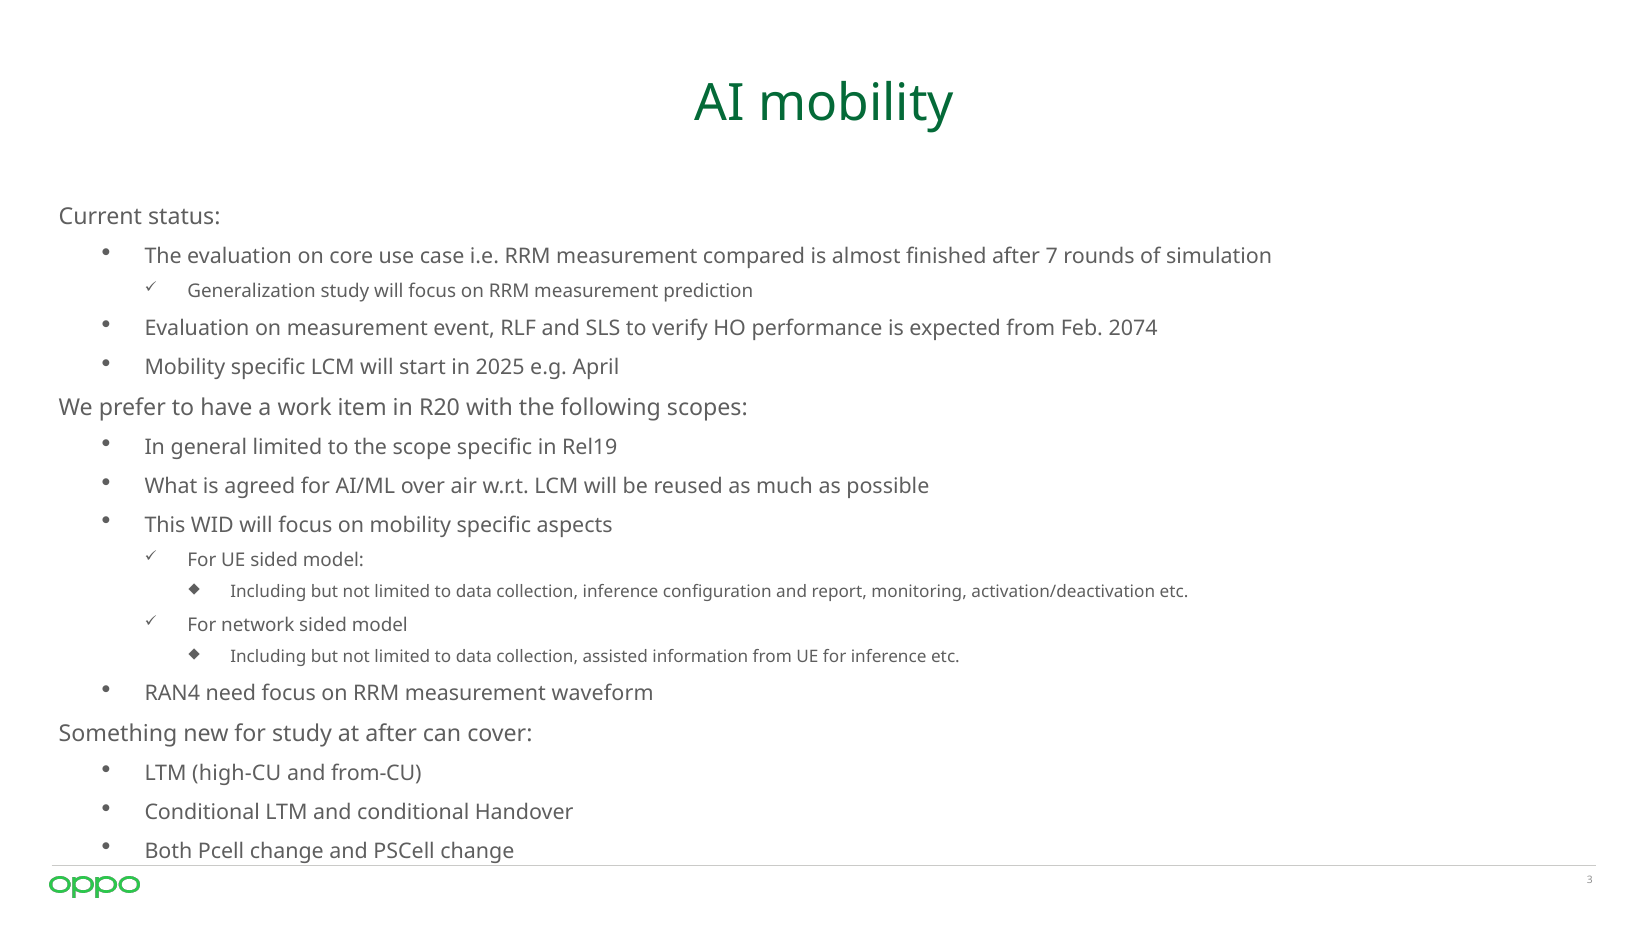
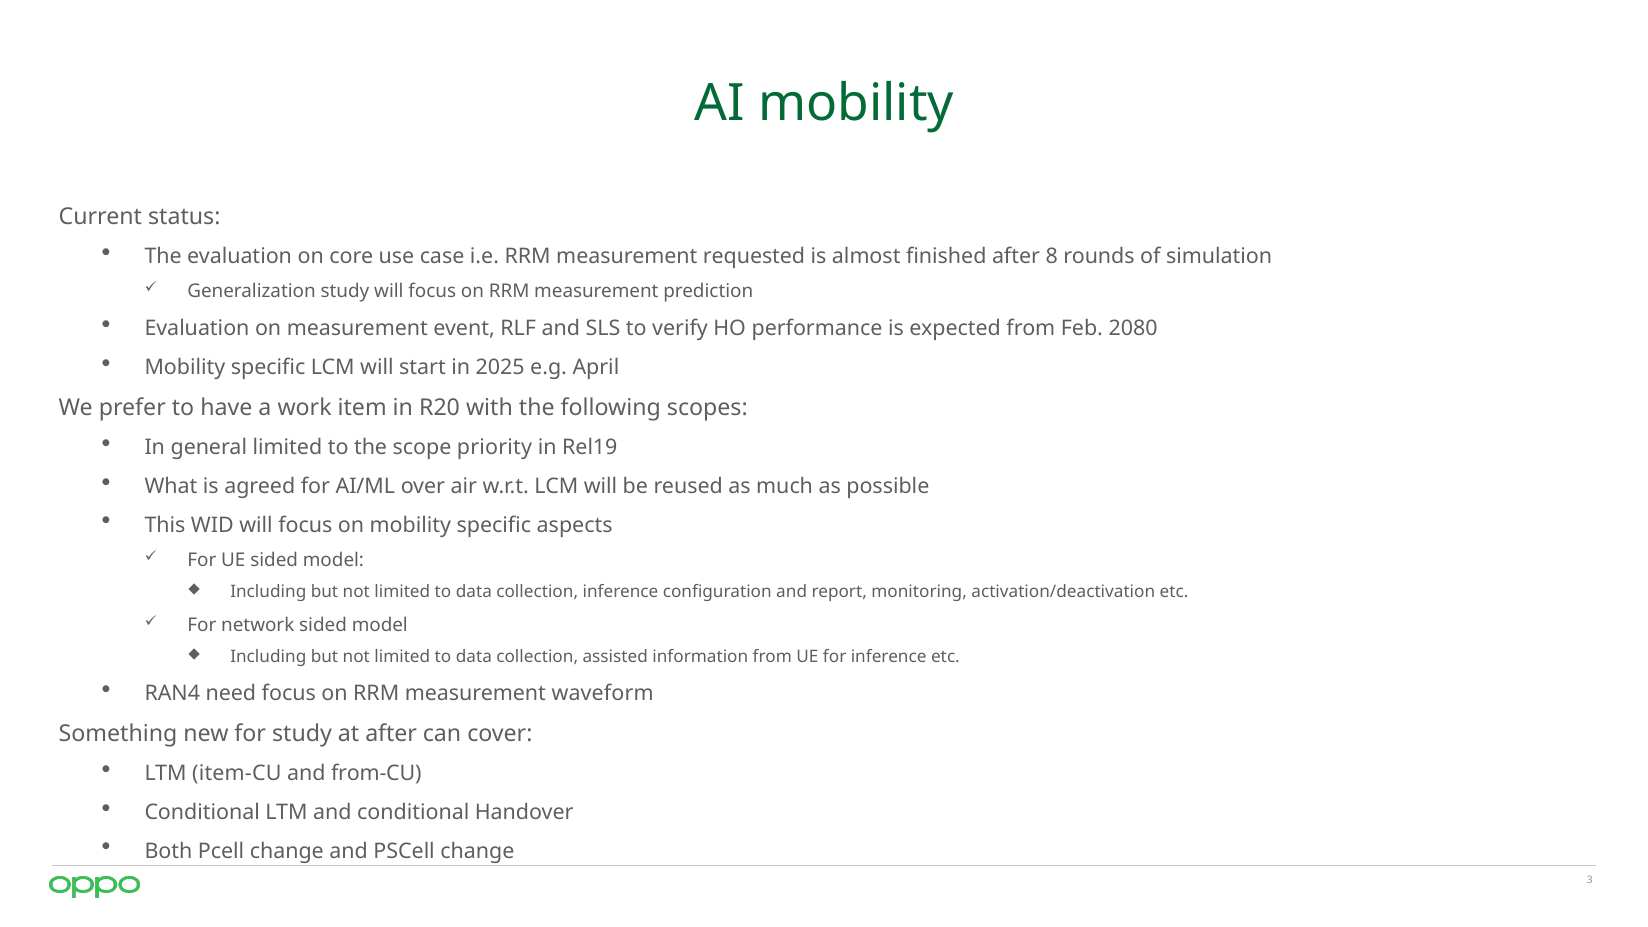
compared: compared -> requested (754, 256)
7: 7 -> 8 (1052, 256)
2074: 2074 -> 2080 (1133, 329)
scope specific: specific -> priority (495, 448)
high-CU: high-CU -> item-CU (237, 774)
